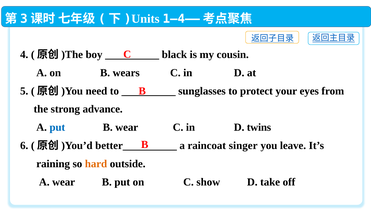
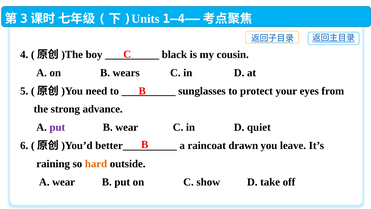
put colour: blue -> purple (57, 127)
twins: twins -> quiet (259, 127)
singer: singer -> drawn (243, 145)
